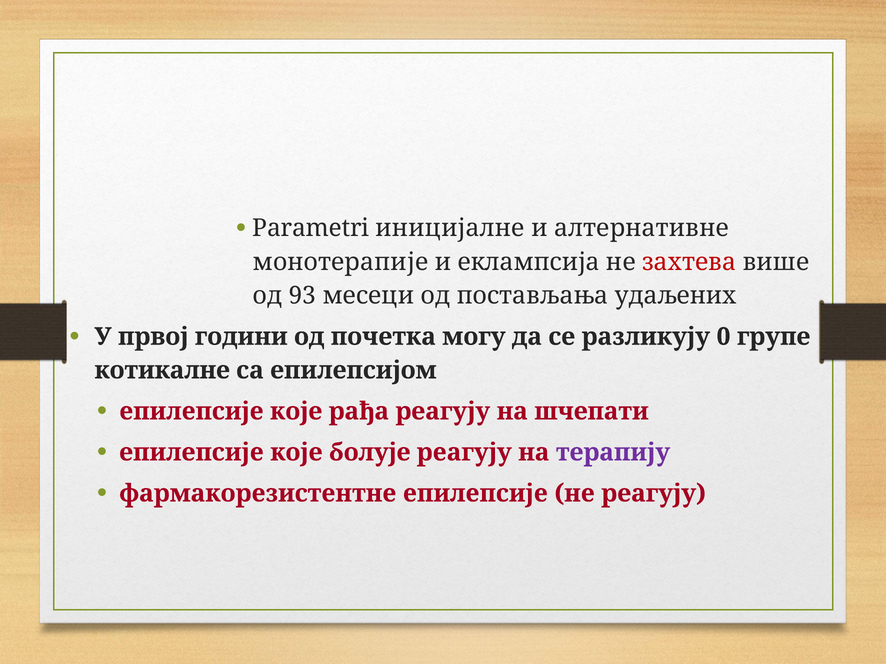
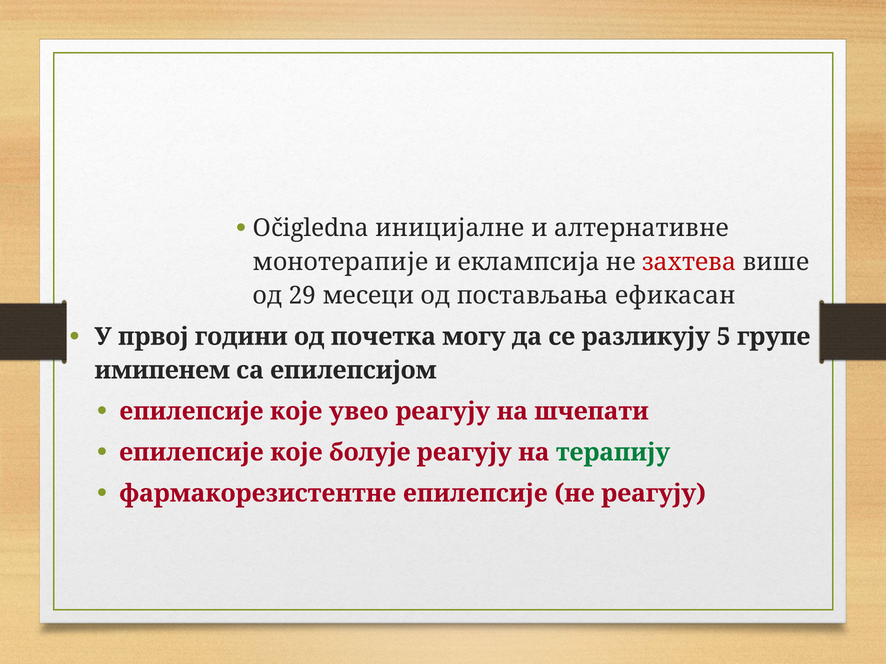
Parametri: Parametri -> Očigledna (311, 229)
93: 93 -> 29 (302, 296)
удаљених: удаљених -> ефикасан (675, 296)
0: 0 -> 5 (724, 337)
котикалне: котикалне -> имипенем (162, 371)
рађа: рађа -> увео (359, 412)
терапију colour: purple -> green (613, 453)
